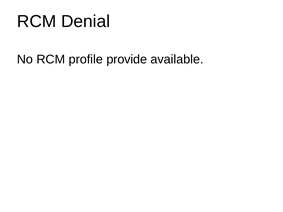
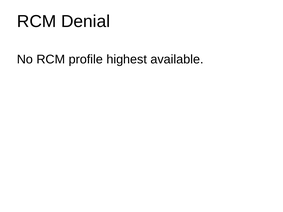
provide: provide -> highest (127, 59)
